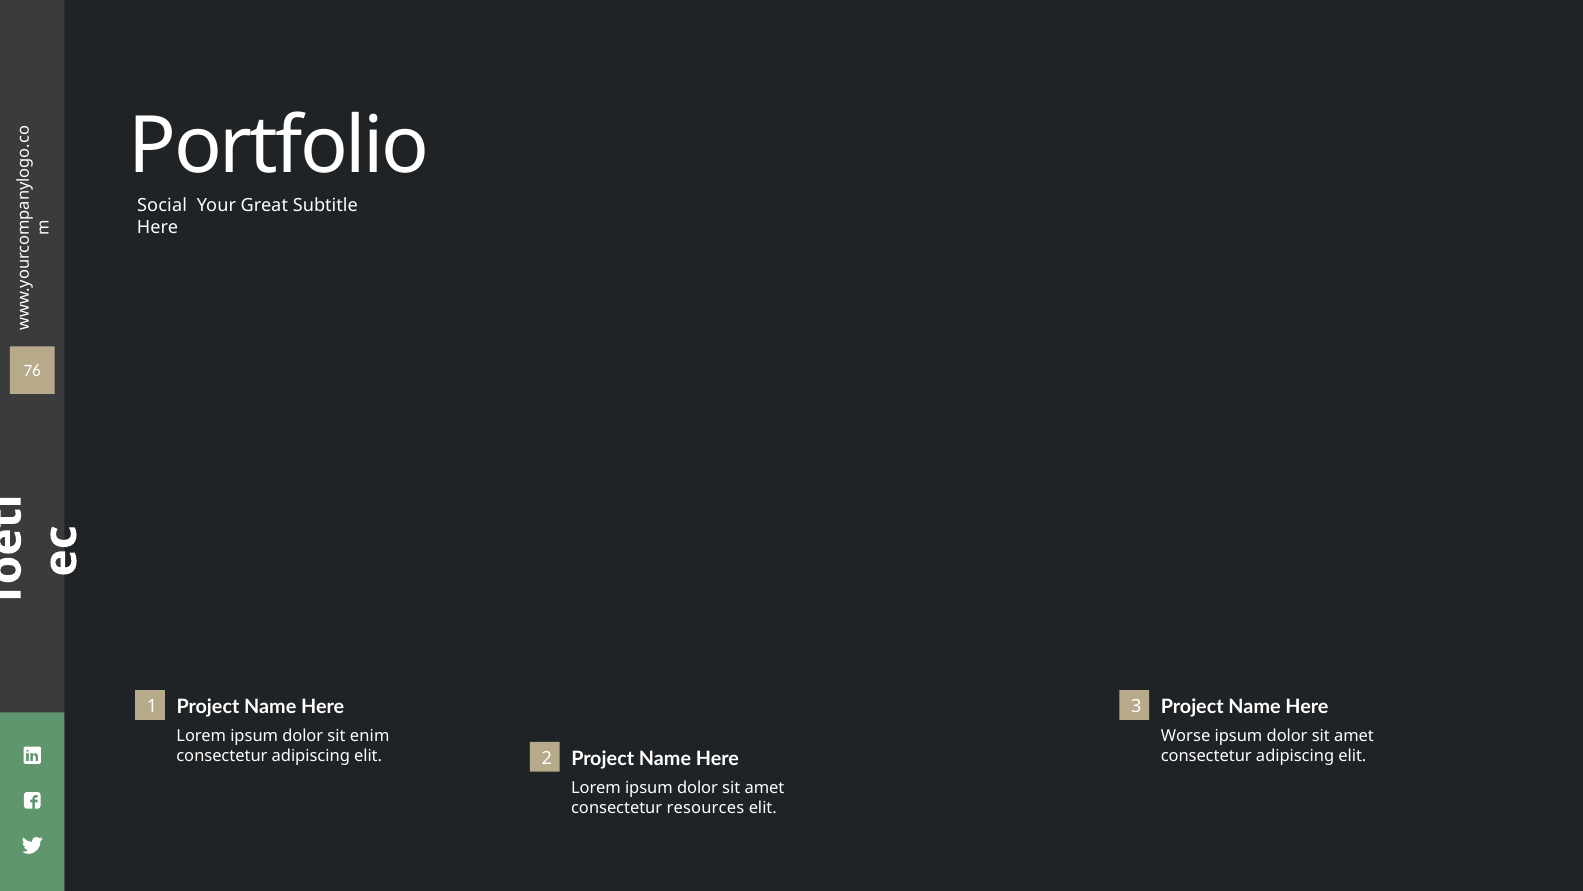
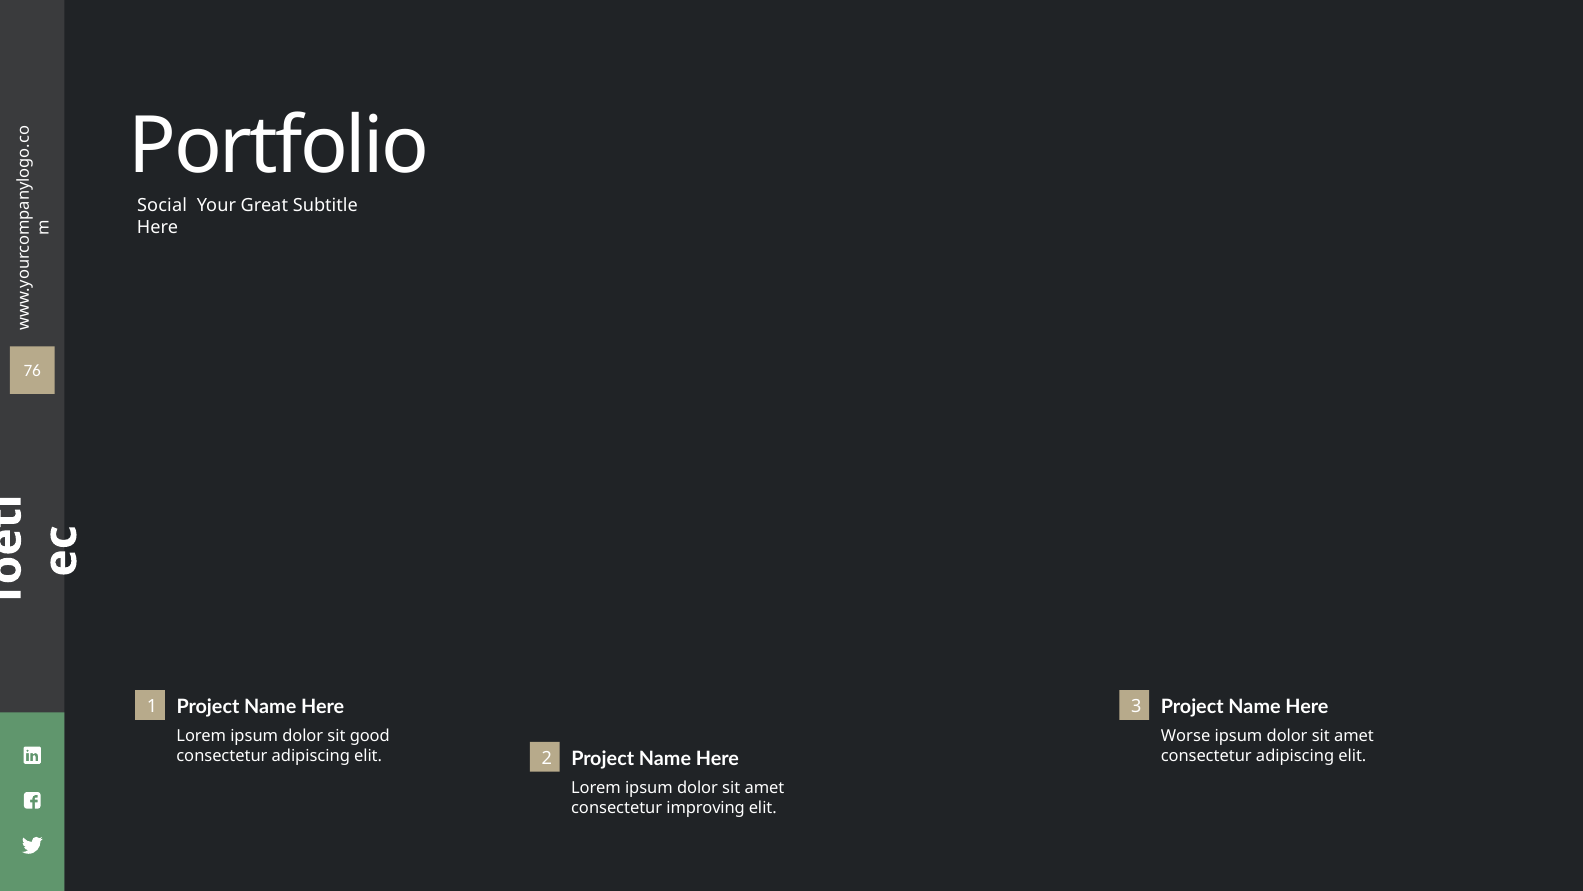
enim: enim -> good (370, 736)
resources: resources -> improving (706, 808)
